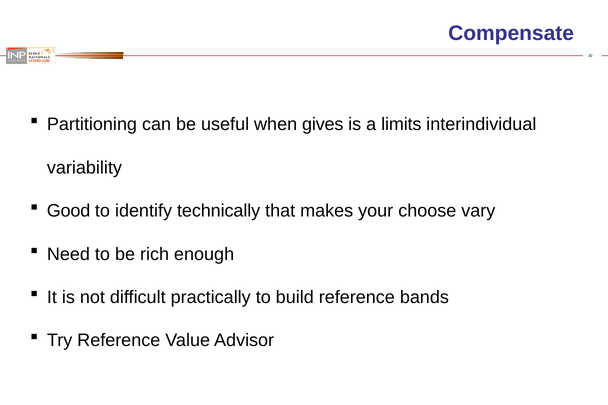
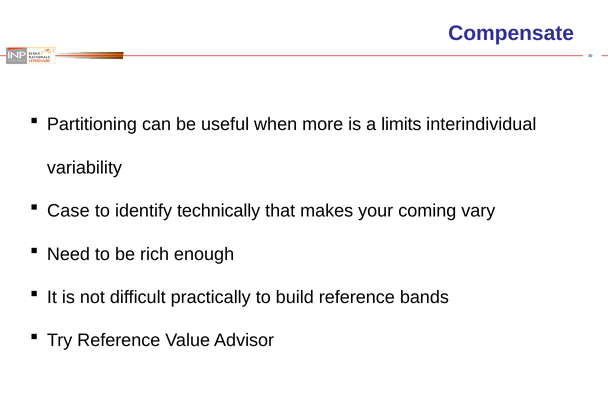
gives: gives -> more (323, 125)
Good: Good -> Case (68, 211)
choose: choose -> coming (427, 211)
